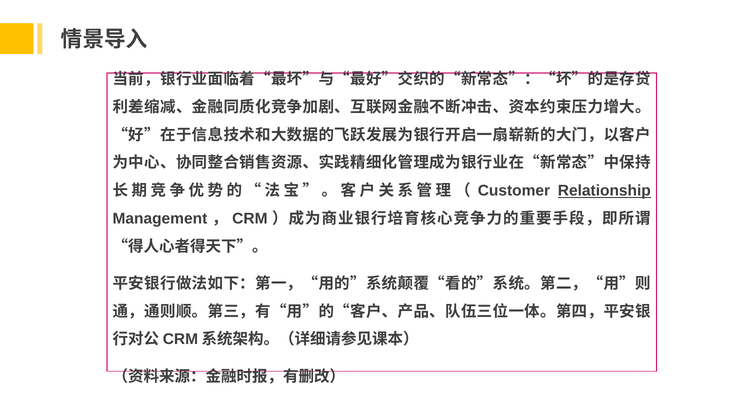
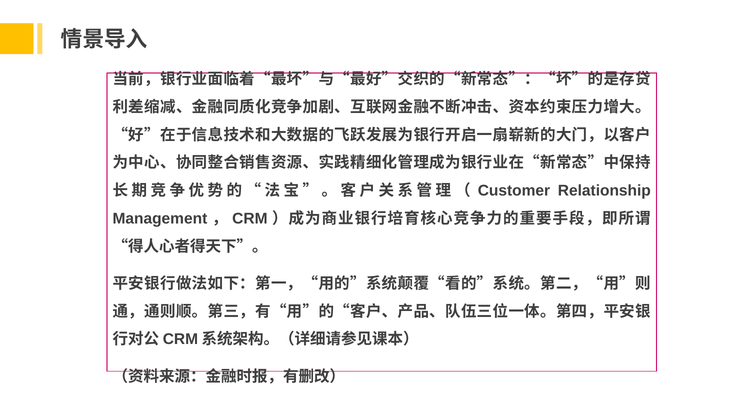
Relationship underline: present -> none (604, 191)
